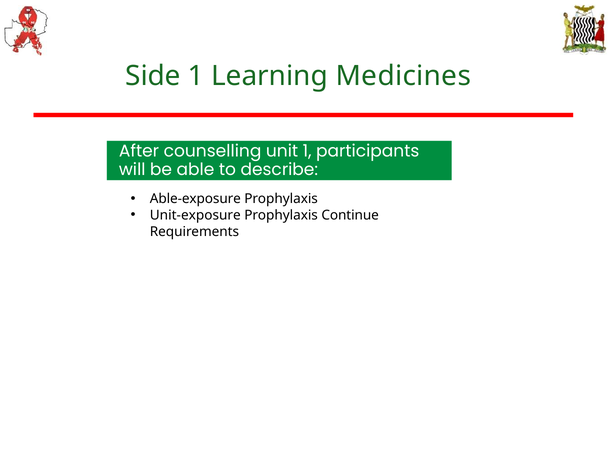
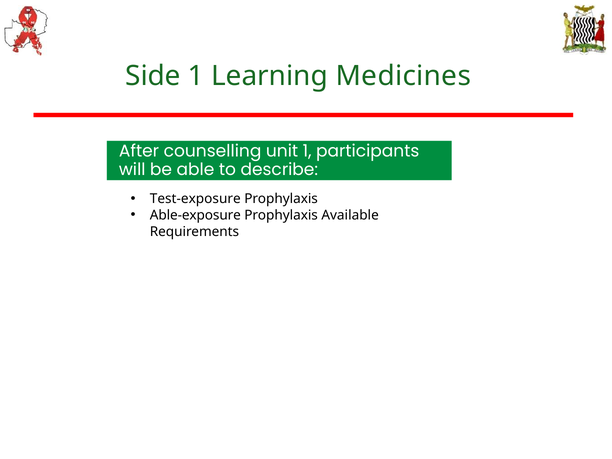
Able-exposure: Able-exposure -> Test-exposure (195, 199)
Unit-exposure: Unit-exposure -> Able-exposure (195, 215)
Continue: Continue -> Available (350, 215)
